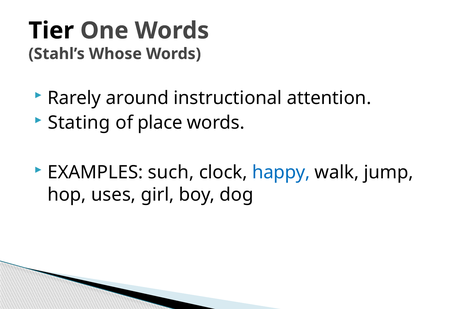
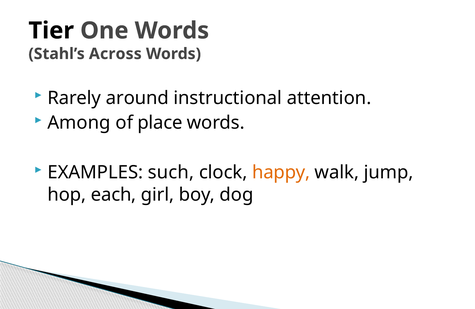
Whose: Whose -> Across (115, 54)
Stating: Stating -> Among (79, 123)
happy colour: blue -> orange (281, 172)
uses: uses -> each (114, 195)
